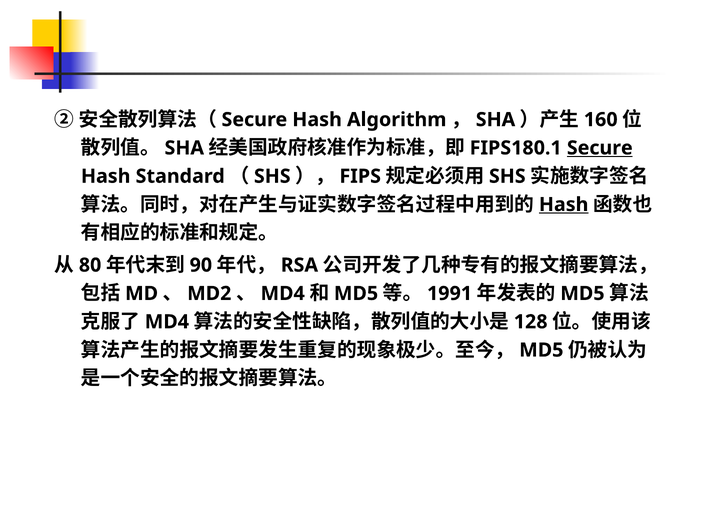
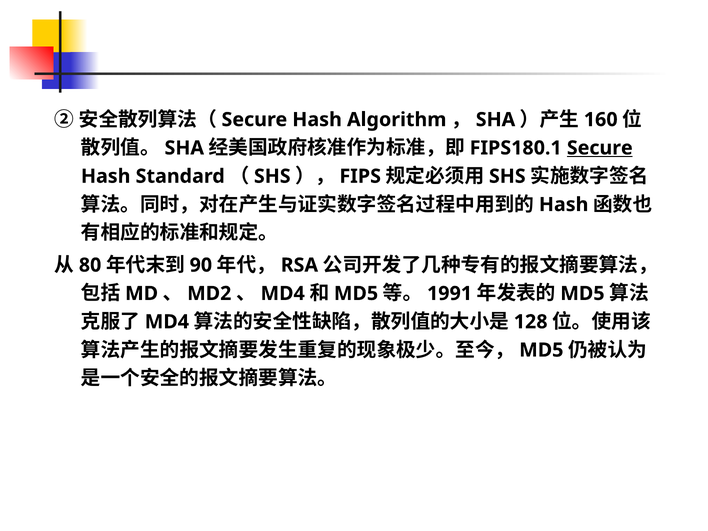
Hash underline: present -> none (564, 205)
